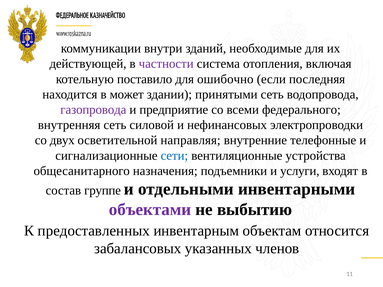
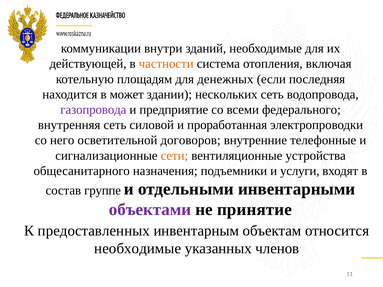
частности colour: purple -> orange (166, 64)
поставило: поставило -> площадям (145, 79)
ошибочно: ошибочно -> денежных (225, 79)
принятыми: принятыми -> нескольких (226, 94)
нефинансовых: нефинансовых -> проработанная (227, 125)
двух: двух -> него (62, 140)
направляя: направляя -> договоров (191, 140)
сети colour: blue -> orange (174, 156)
выбытию: выбытию -> принятие (254, 210)
забалансовых: забалансовых -> необходимые (138, 249)
